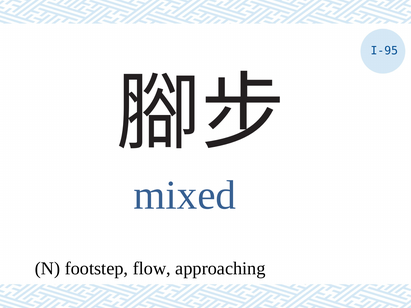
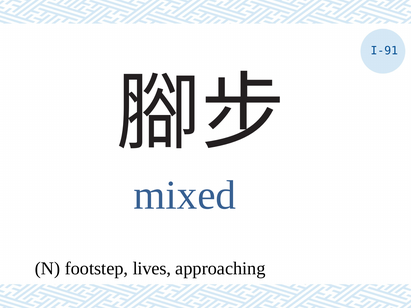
I-95: I-95 -> I-91 (384, 51)
flow: flow -> lives (152, 269)
